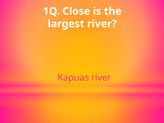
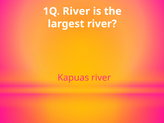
1Q Close: Close -> River (76, 11)
